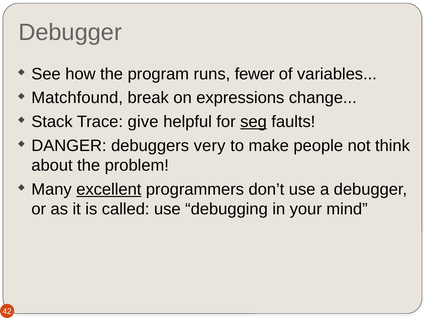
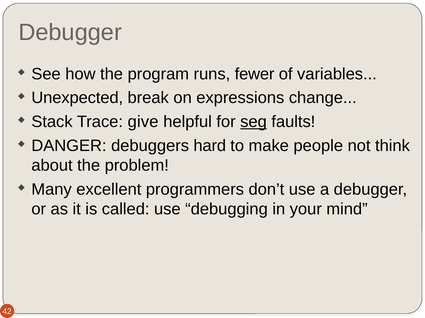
Matchfound: Matchfound -> Unexpected (77, 98)
very: very -> hard (210, 146)
excellent underline: present -> none (109, 190)
